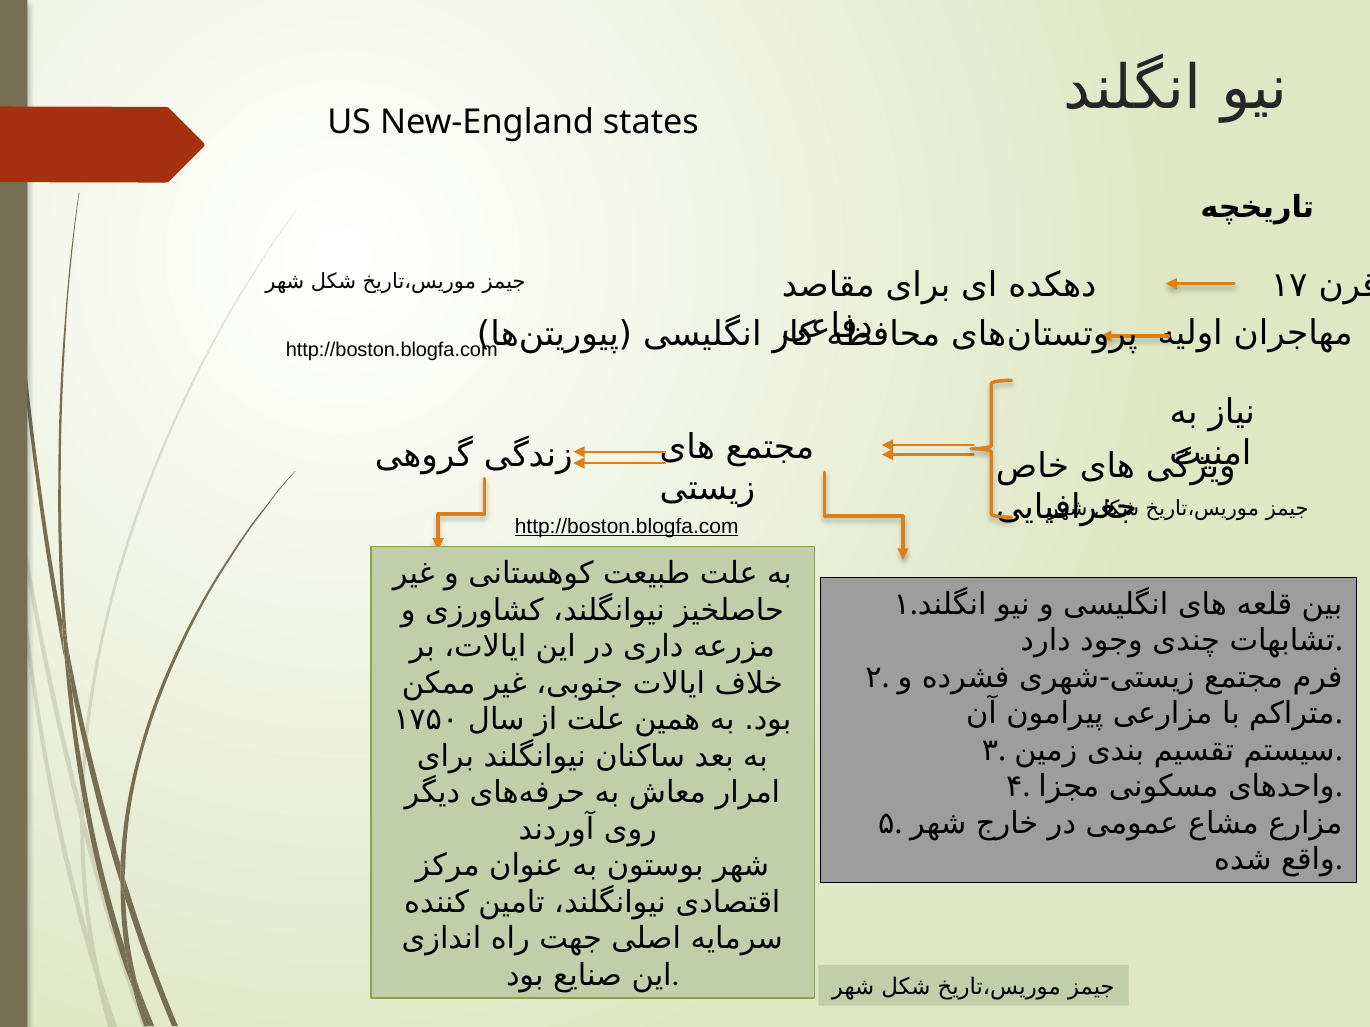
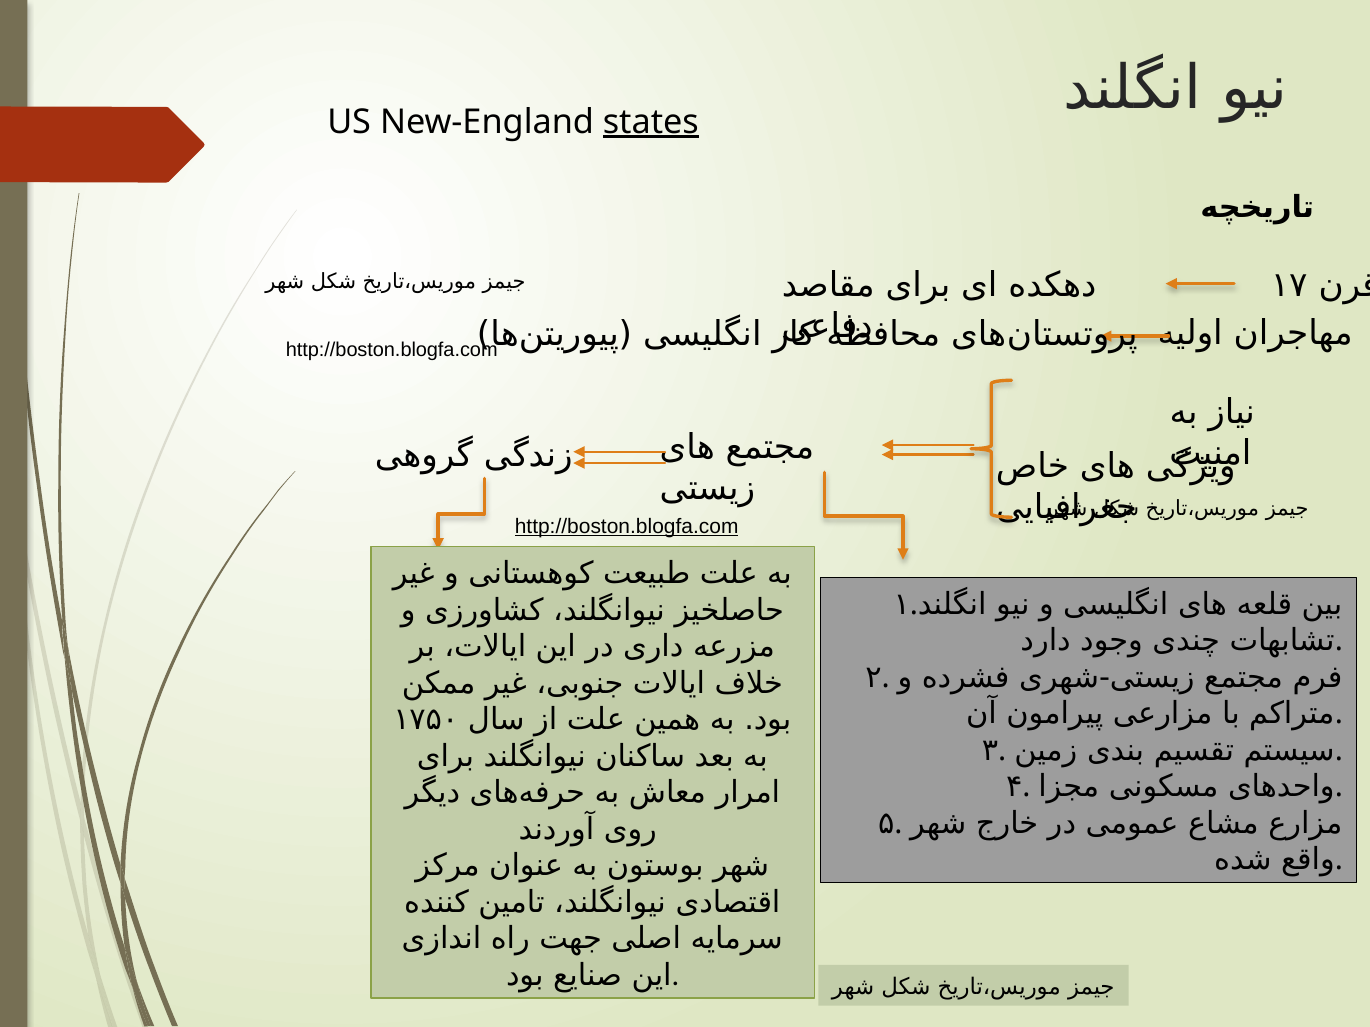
states underline: none -> present (651, 122)
